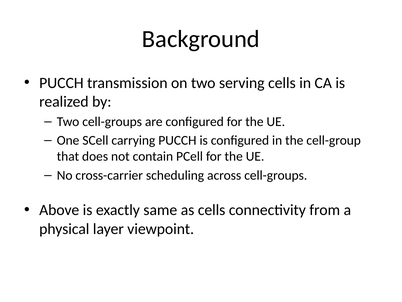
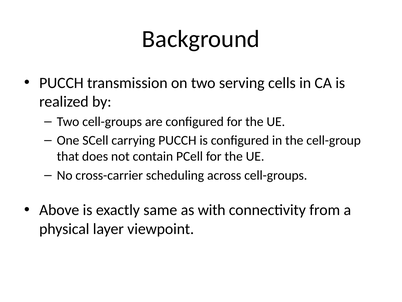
as cells: cells -> with (212, 210)
